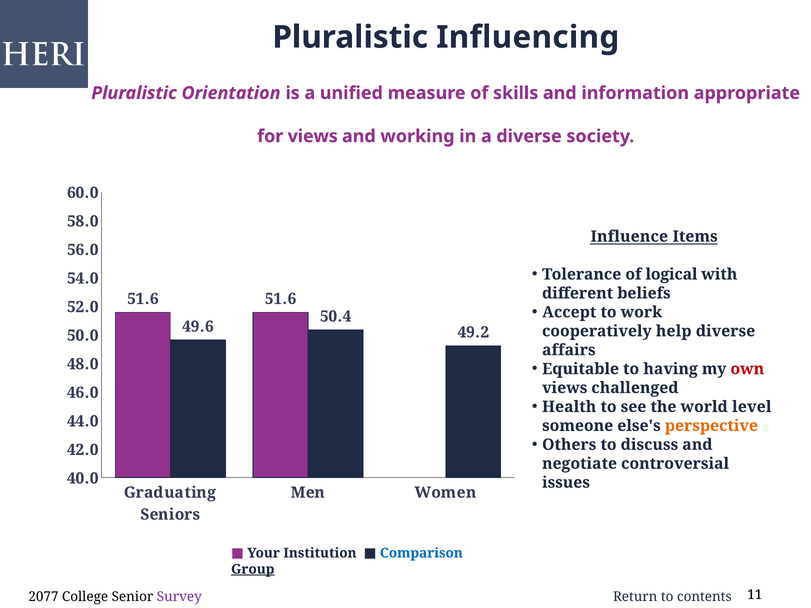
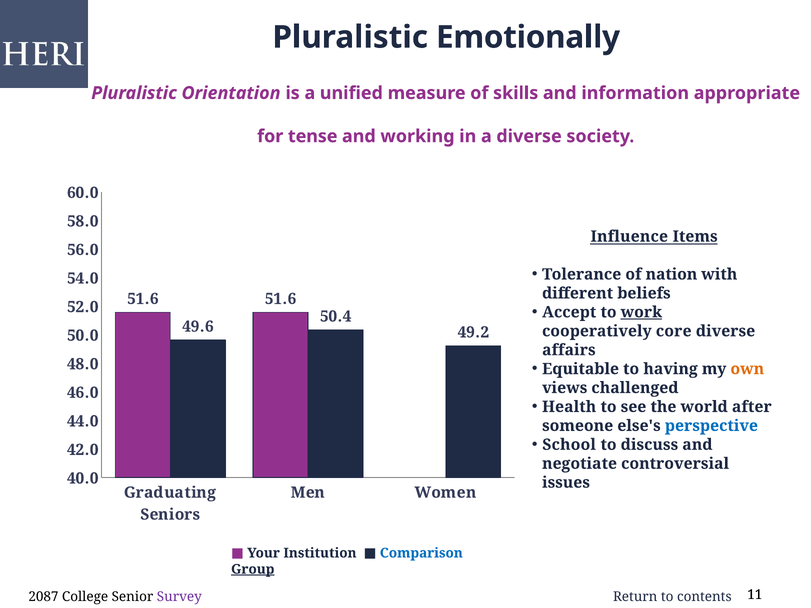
Influencing: Influencing -> Emotionally (528, 37)
for views: views -> tense (313, 136)
logical: logical -> nation (671, 274)
work underline: none -> present (641, 312)
help: help -> core (674, 331)
own colour: red -> orange (747, 369)
level: level -> after (752, 407)
perspective colour: orange -> blue (711, 426)
Others: Others -> School (569, 445)
2077: 2077 -> 2087 (43, 597)
